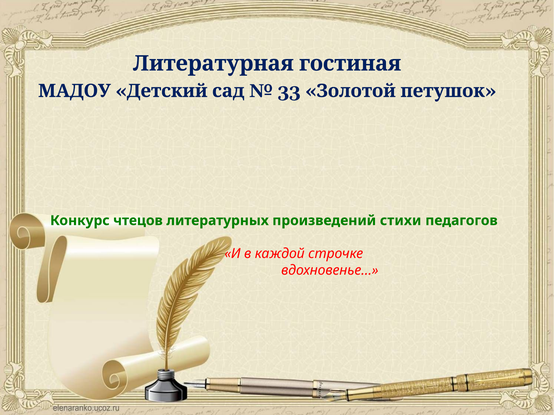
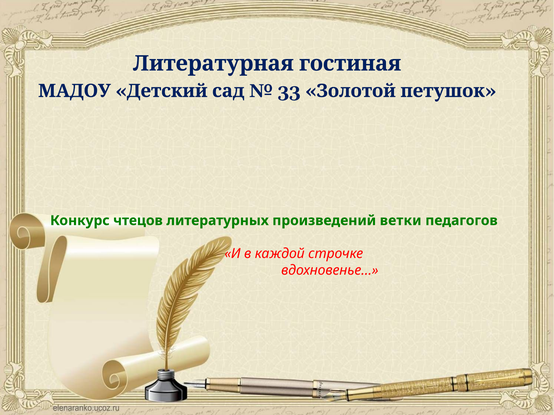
стихи: стихи -> ветки (401, 221)
